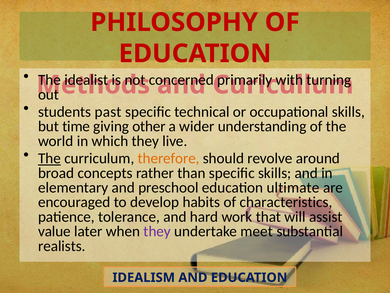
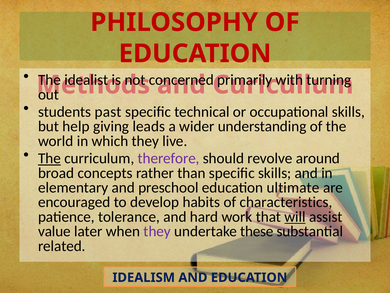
time: time -> help (76, 126)
other: other -> leads (149, 126)
therefore colour: orange -> purple (169, 158)
will underline: none -> present (295, 216)
meet: meet -> these (257, 231)
realists: realists -> related (62, 246)
